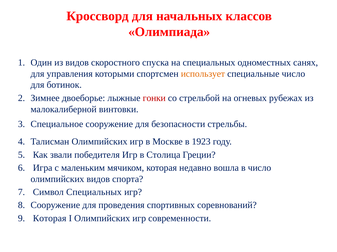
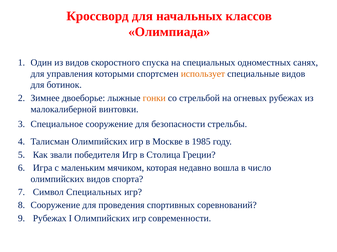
специальные число: число -> видов (293, 74)
гонки colour: red -> orange (154, 98)
1923: 1923 -> 1985 (201, 142)
Которая: Которая -> Рубежах (50, 219)
